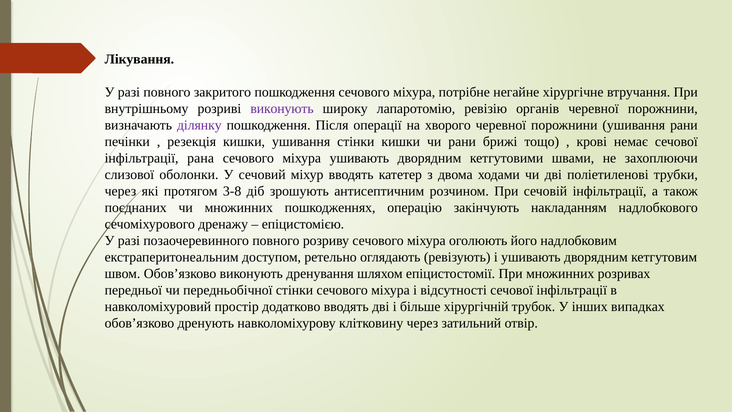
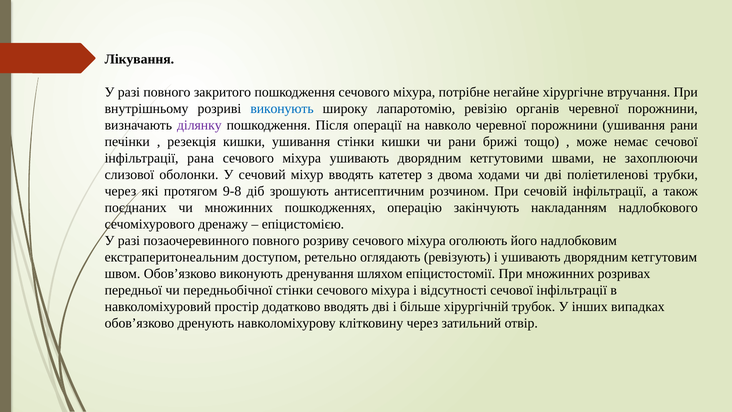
виконують colour: purple -> blue (282, 109)
хворого: хворого -> навколо (448, 125)
крові: крові -> може (592, 142)
3-8: 3-8 -> 9-8 (232, 191)
